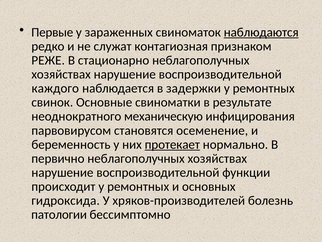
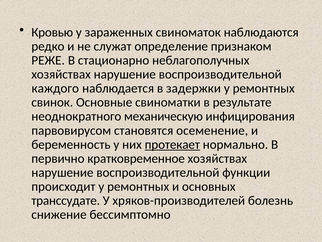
Первые: Первые -> Кровью (52, 32)
наблюдаются underline: present -> none (261, 32)
контагиозная: контагиозная -> определение (171, 46)
первично неблагополучных: неблагополучных -> кратковременное (136, 158)
гидроксида: гидроксида -> транссудате (66, 200)
патологии: патологии -> снижение (59, 214)
